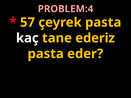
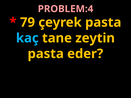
57: 57 -> 79 (27, 22)
kaç colour: white -> light blue (27, 38)
ederiz: ederiz -> zeytin (95, 38)
